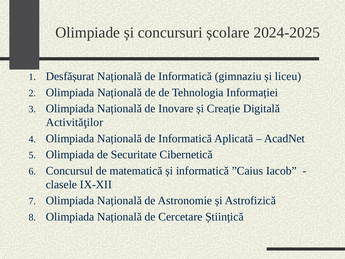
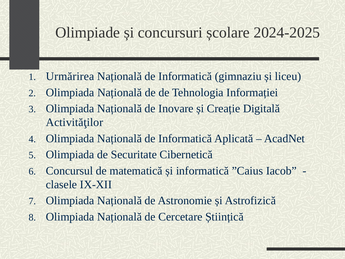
Desfășurat: Desfășurat -> Urmărirea (70, 76)
